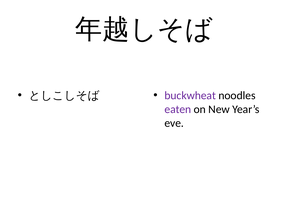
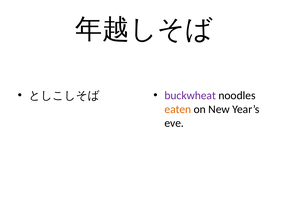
eaten colour: purple -> orange (178, 109)
